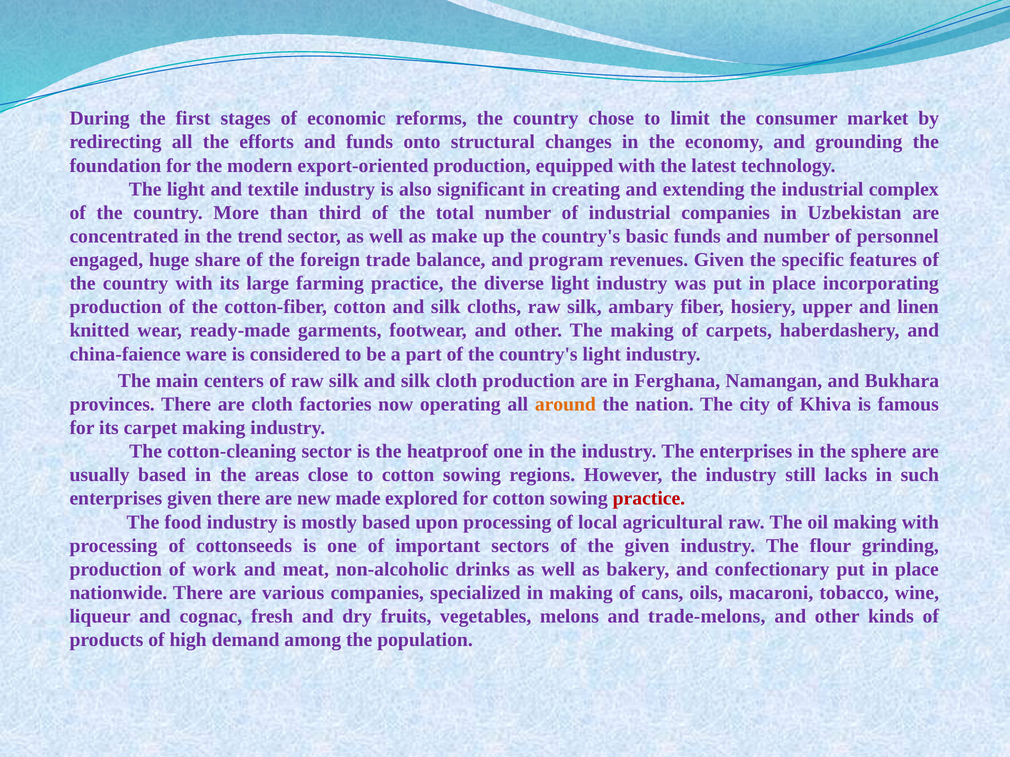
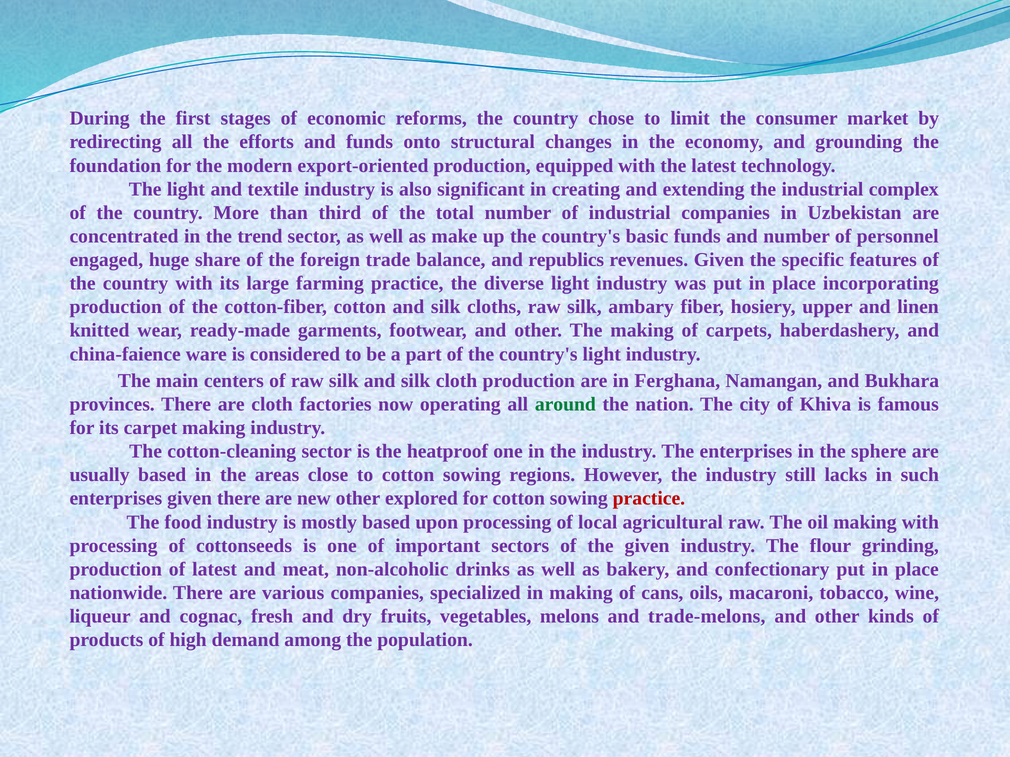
program: program -> republics (566, 260)
around colour: orange -> green (565, 405)
new made: made -> other (358, 499)
of work: work -> latest (215, 570)
